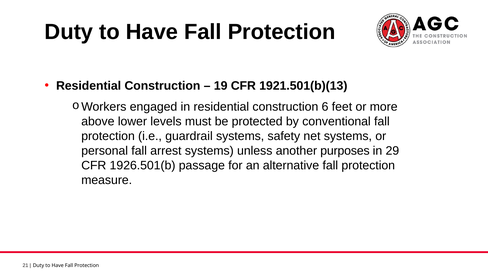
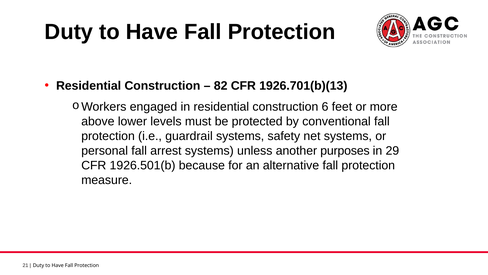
19: 19 -> 82 (221, 86)
1921.501(b)(13: 1921.501(b)(13 -> 1926.701(b)(13 (303, 86)
passage: passage -> because (202, 165)
